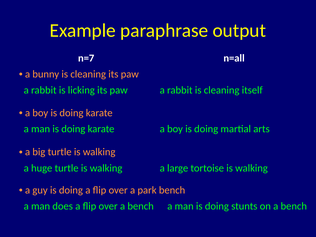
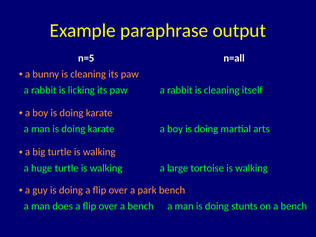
n=7: n=7 -> n=5 (86, 58)
